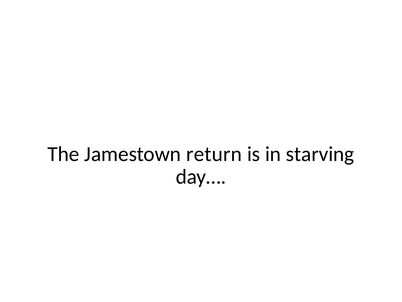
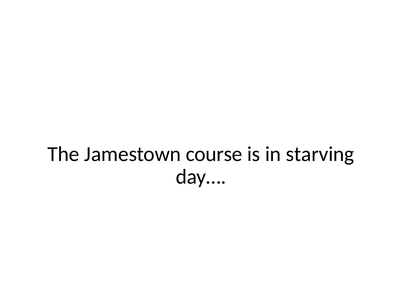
return: return -> course (214, 154)
